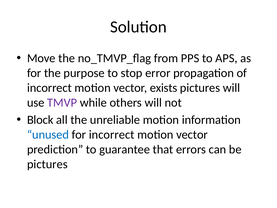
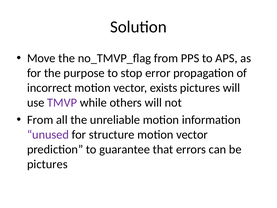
Block: Block -> From (40, 120)
unused colour: blue -> purple (48, 134)
for incorrect: incorrect -> structure (112, 134)
